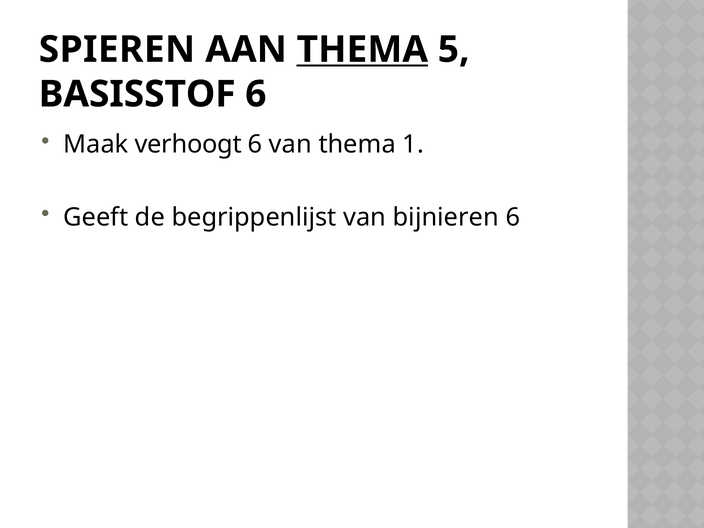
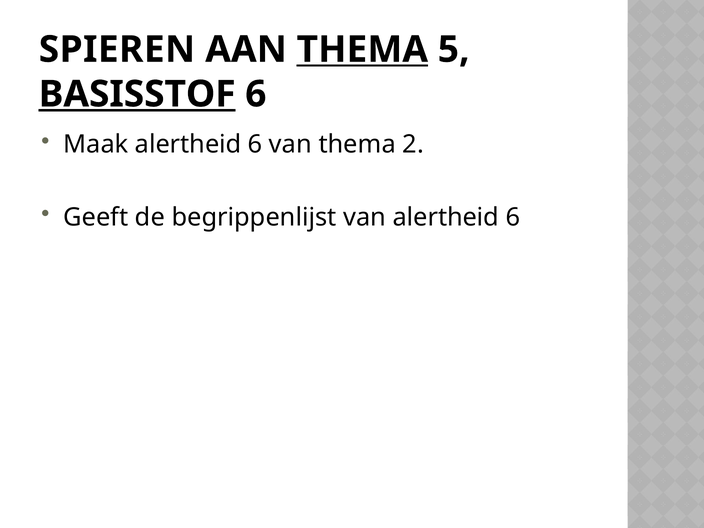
BASISSTOF underline: none -> present (137, 94)
Maak verhoogt: verhoogt -> alertheid (188, 144)
1: 1 -> 2 (413, 144)
van bijnieren: bijnieren -> alertheid (446, 217)
